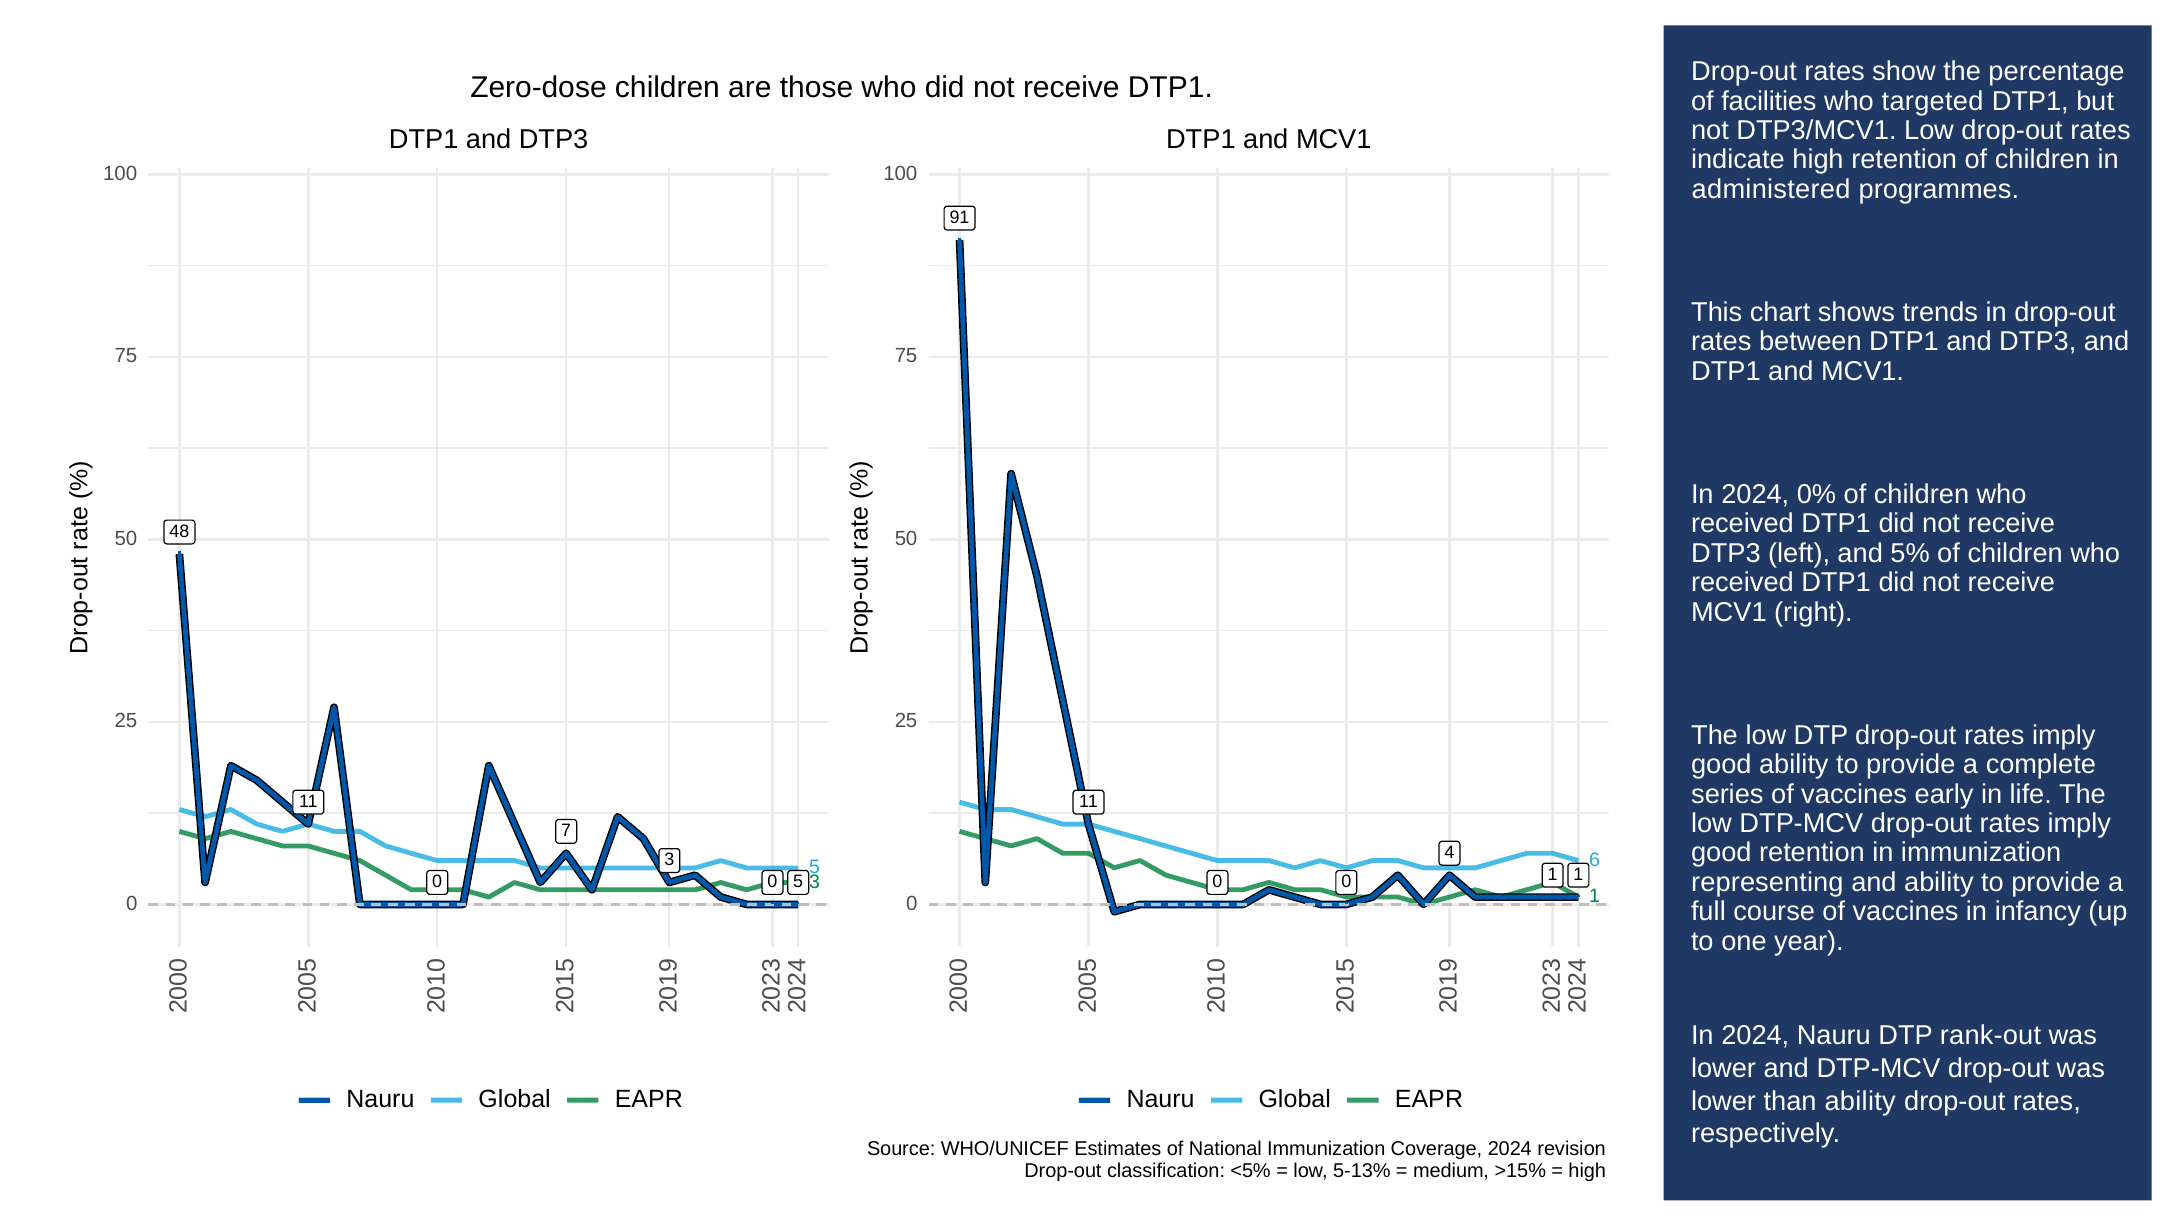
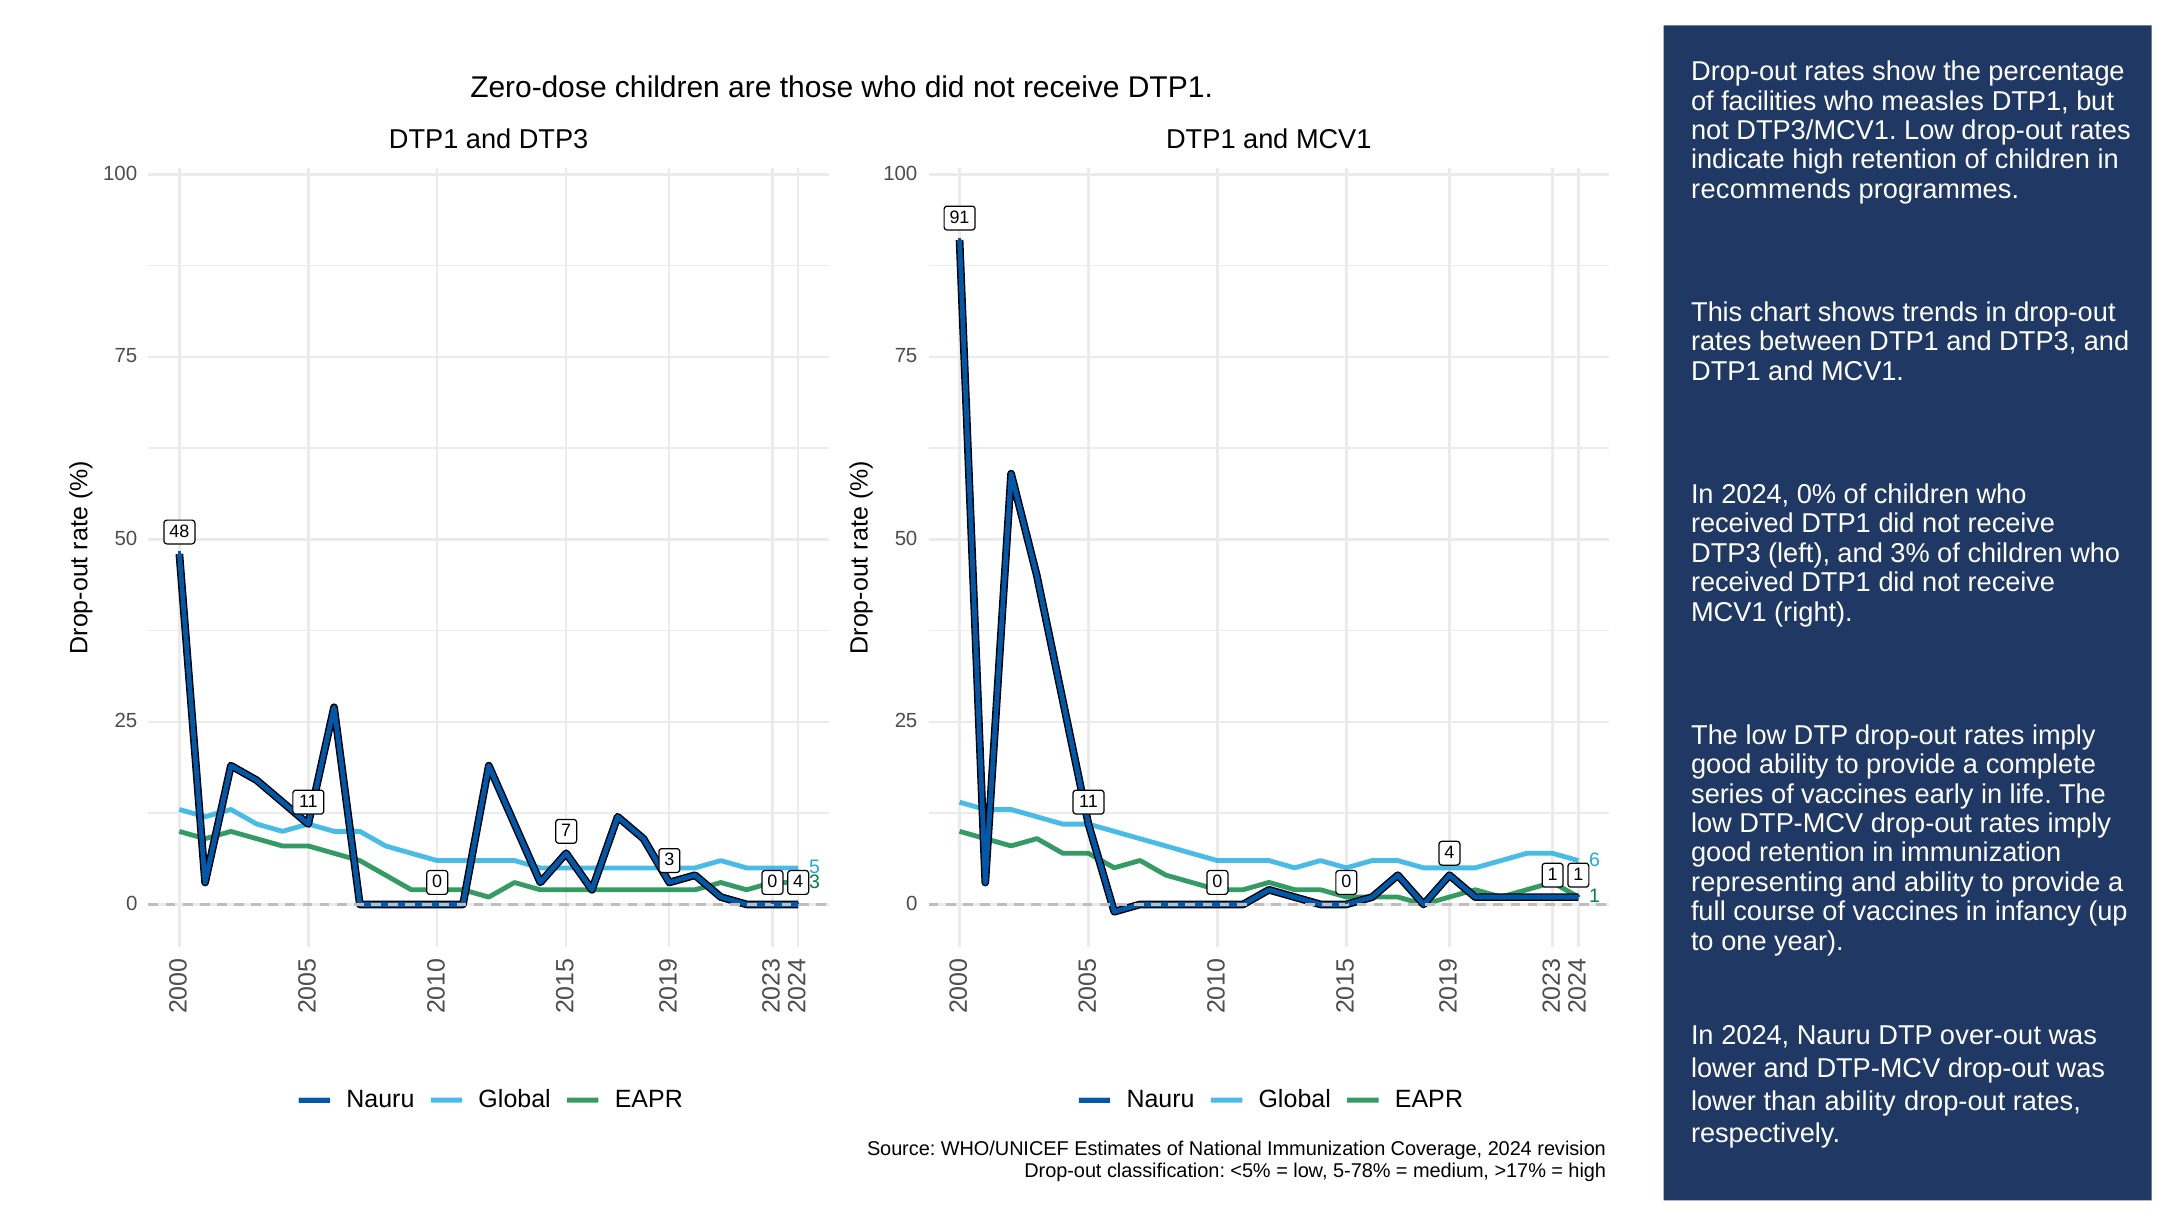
targeted: targeted -> measles (1933, 101)
administered: administered -> recommends (1771, 189)
5%: 5% -> 3% (1910, 553)
5: 5 -> 4 (798, 882)
rank-out: rank-out -> over-out (1990, 1036)
5-13%: 5-13% -> 5-78% (1362, 1170)
>15%: >15% -> >17% (1520, 1170)
